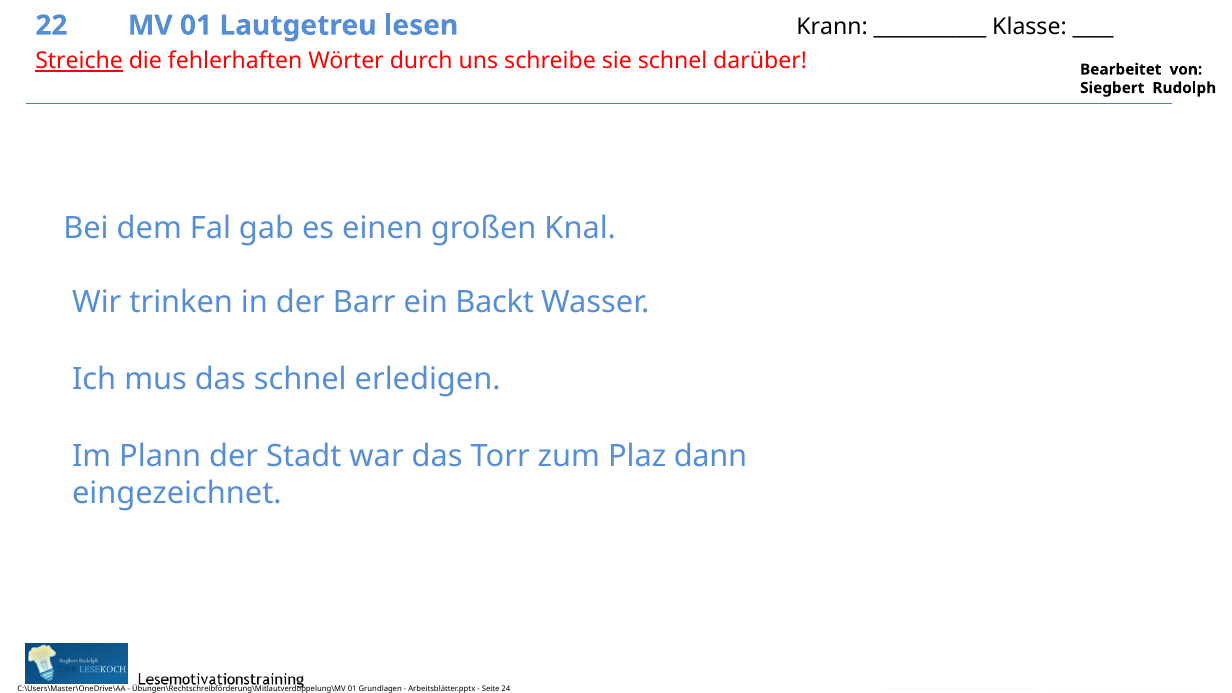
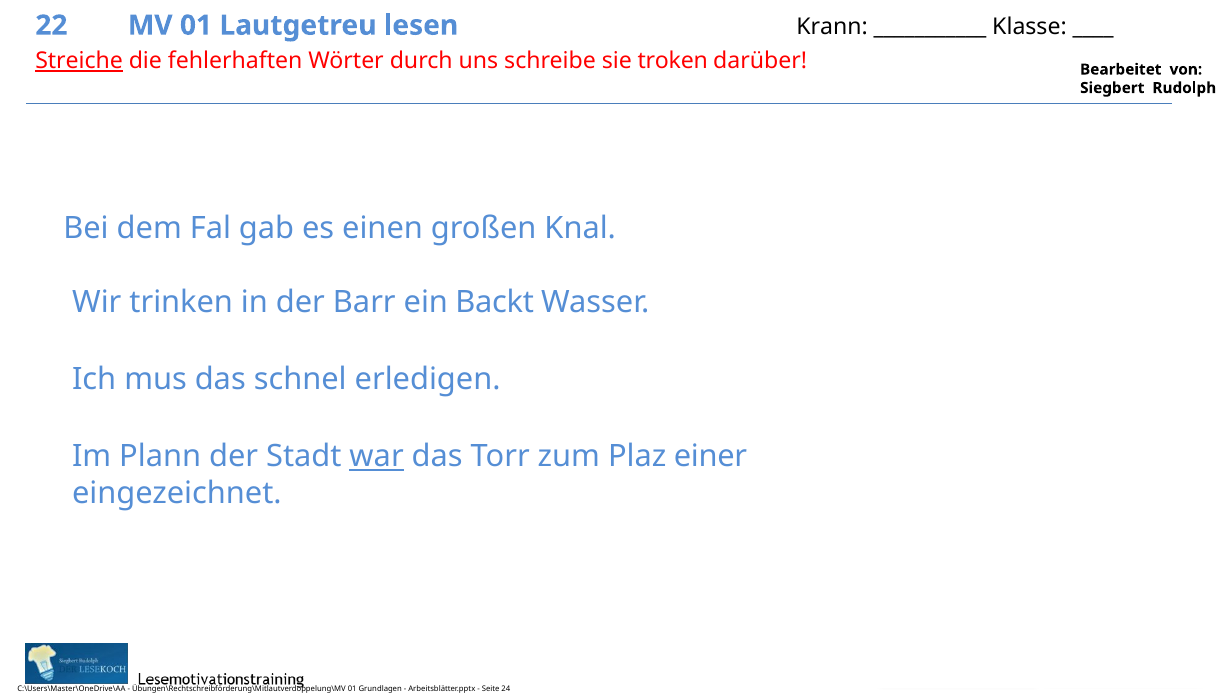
sie schnel: schnel -> troken (673, 61)
war underline: none -> present (377, 456)
dann: dann -> einer (711, 456)
